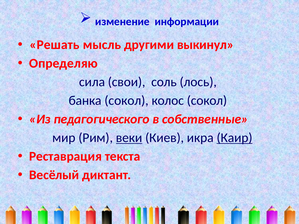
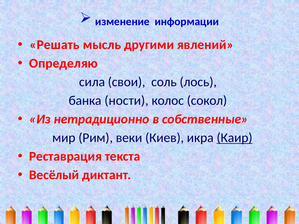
выкинул: выкинул -> явлений (205, 45)
банка сокол: сокол -> ности (127, 101)
педагогического: педагогического -> нетрадиционно (102, 119)
веки underline: present -> none (129, 138)
